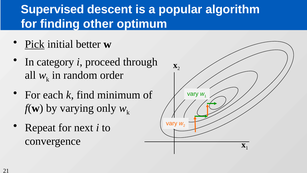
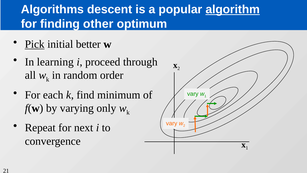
Supervised: Supervised -> Algorithms (52, 10)
algorithm underline: none -> present (233, 10)
category: category -> learning (55, 62)
